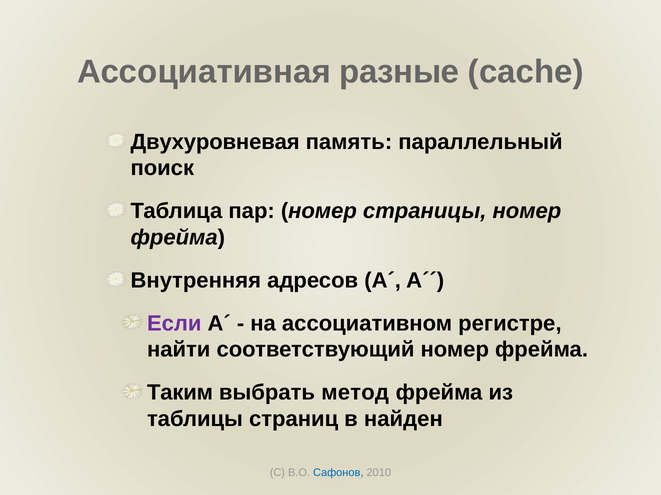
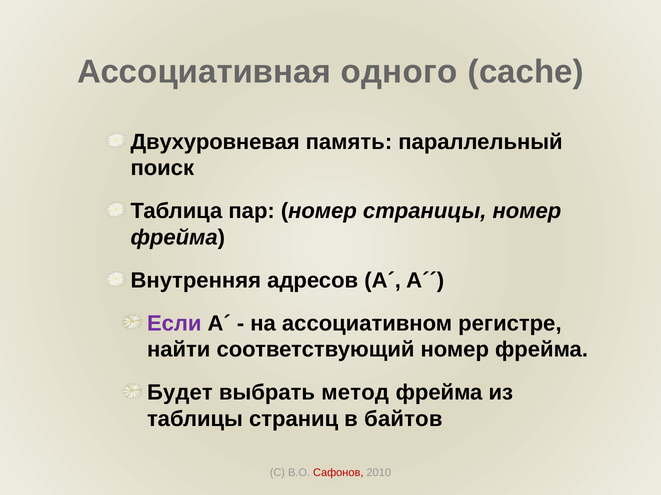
разные: разные -> одного (399, 72)
Таким: Таким -> Будет (180, 393)
найден: найден -> байтов (403, 420)
Сафонов colour: blue -> red (338, 473)
